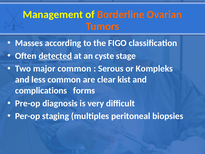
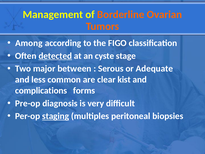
Masses: Masses -> Among (29, 43)
major common: common -> between (74, 69)
Kompleks: Kompleks -> Adequate (154, 69)
staging underline: none -> present (56, 116)
